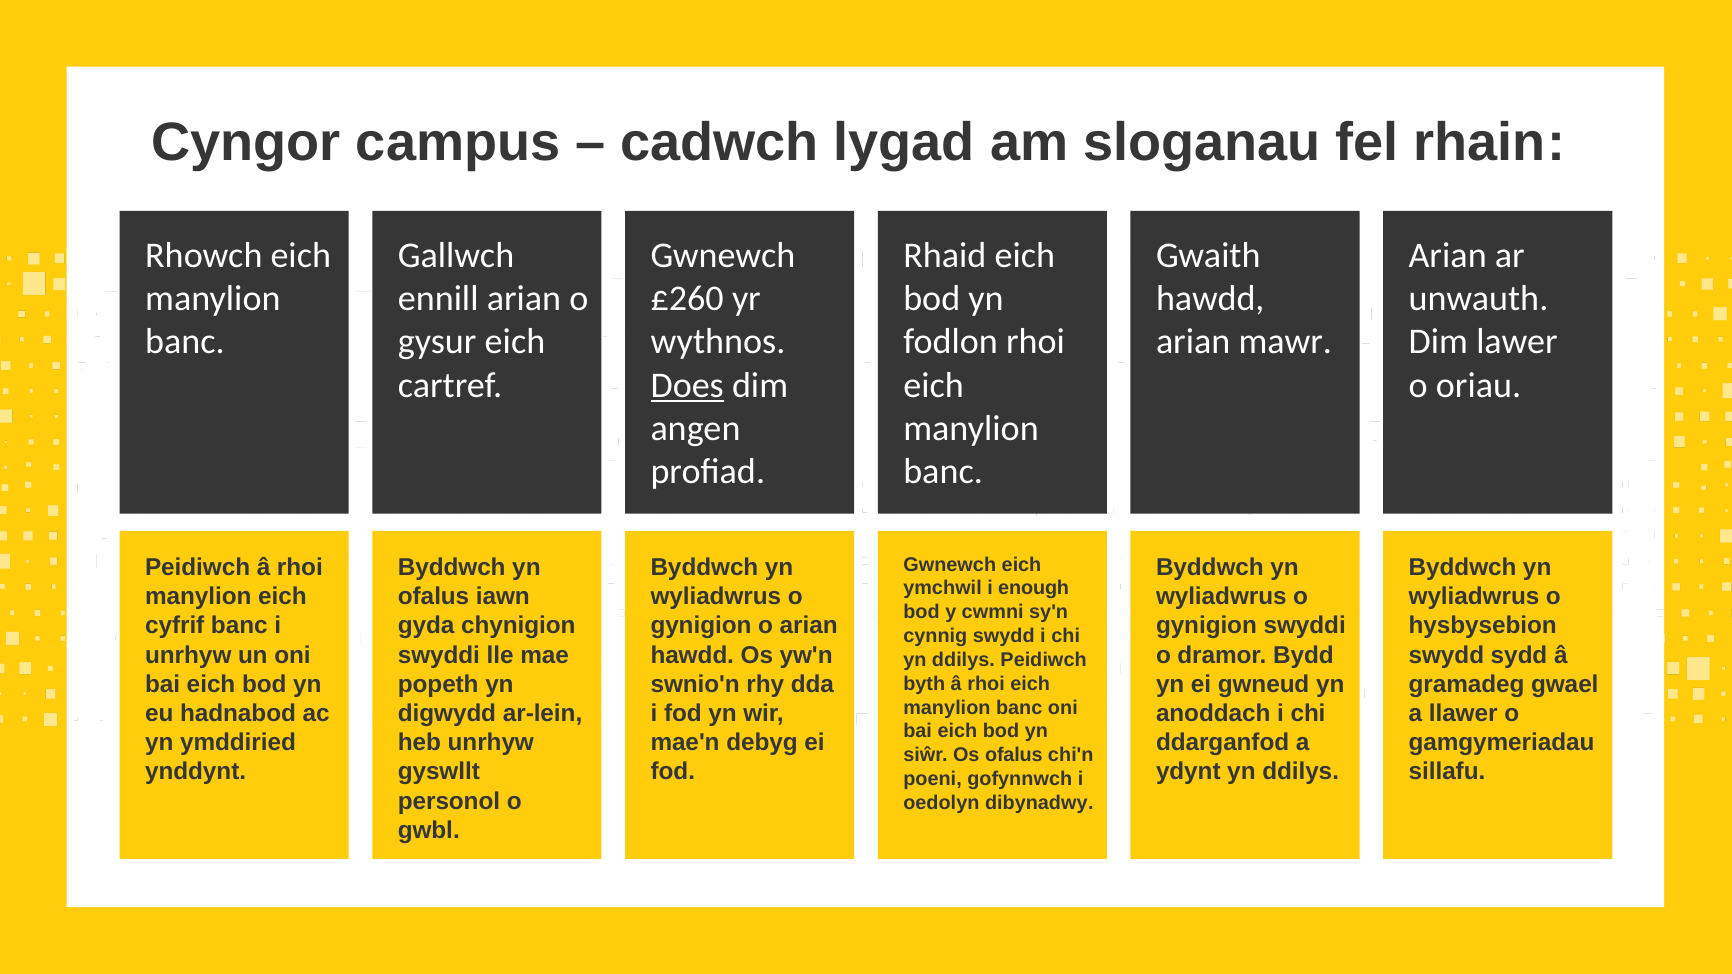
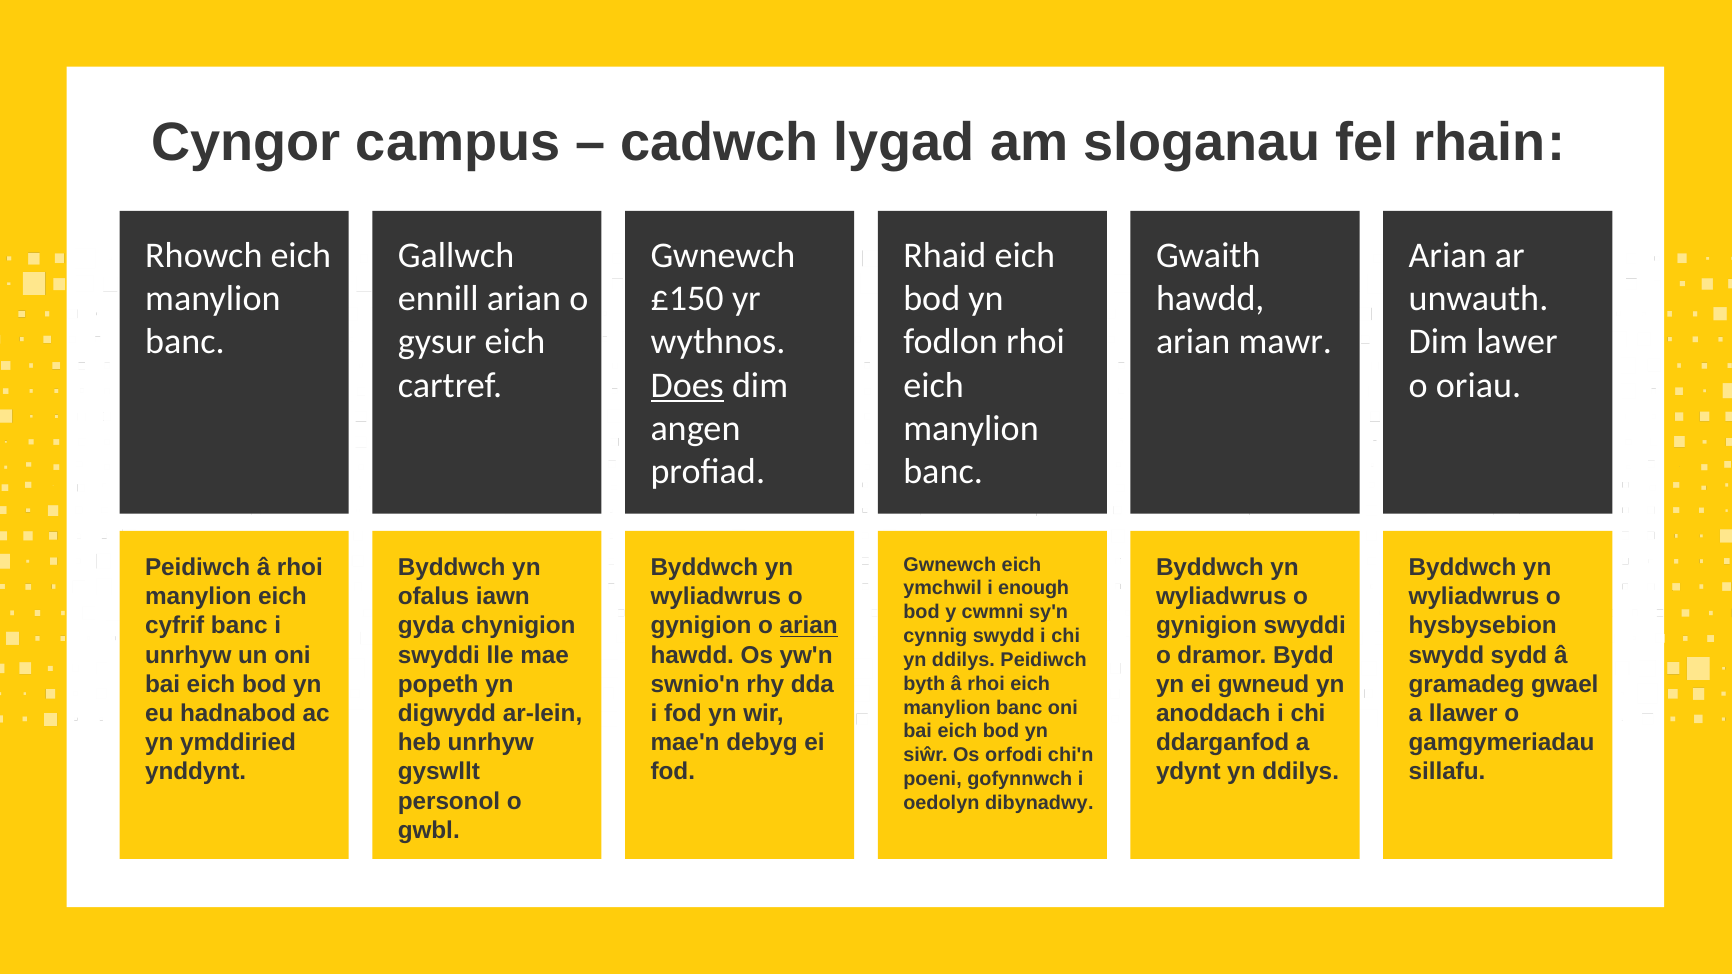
£260: £260 -> £150 (687, 299)
arian underline: none -> present (809, 626)
Os ofalus: ofalus -> orfodi (1014, 755)
